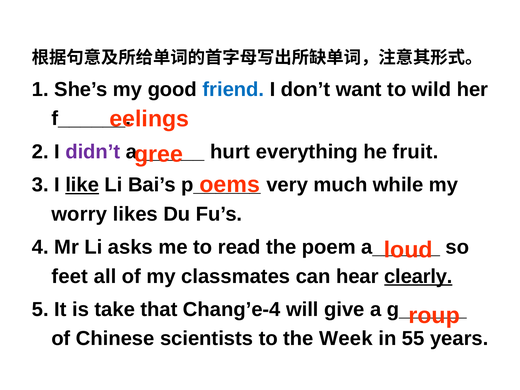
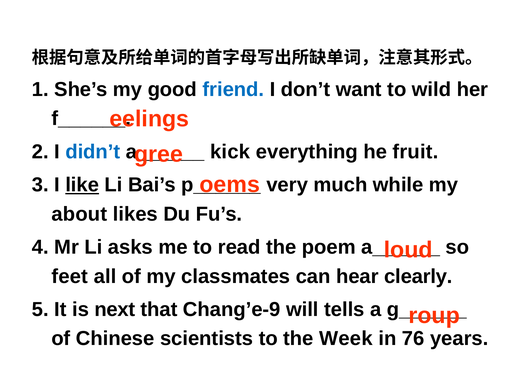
didn’t colour: purple -> blue (93, 152)
hurt: hurt -> kick (230, 152)
worry: worry -> about (79, 214)
clearly underline: present -> none (418, 276)
take: take -> next (115, 310)
Chang’e-4: Chang’e-4 -> Chang’e-9 (232, 310)
give: give -> tells (344, 310)
55: 55 -> 76 (413, 339)
